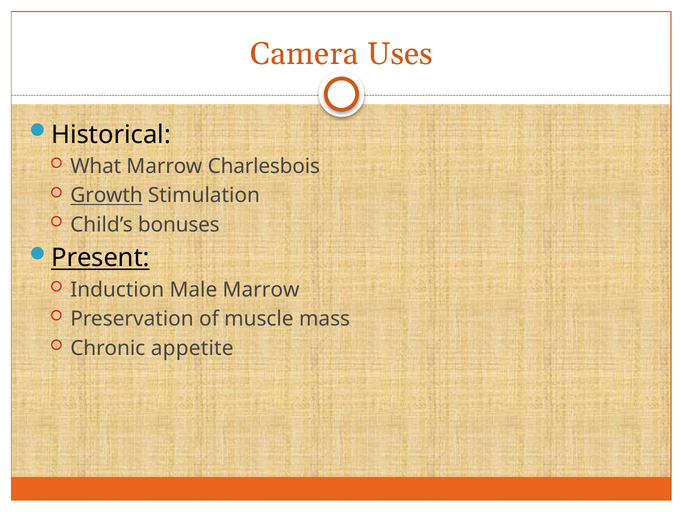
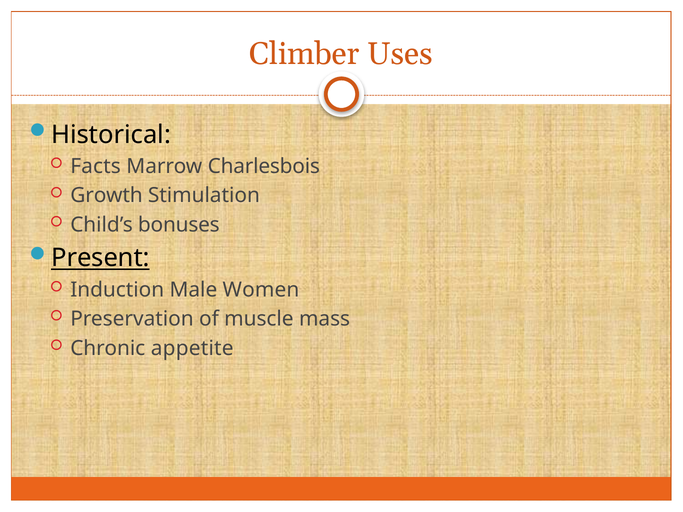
Camera: Camera -> Climber (305, 54)
What: What -> Facts (96, 166)
Growth underline: present -> none (107, 196)
Male Marrow: Marrow -> Women (261, 290)
